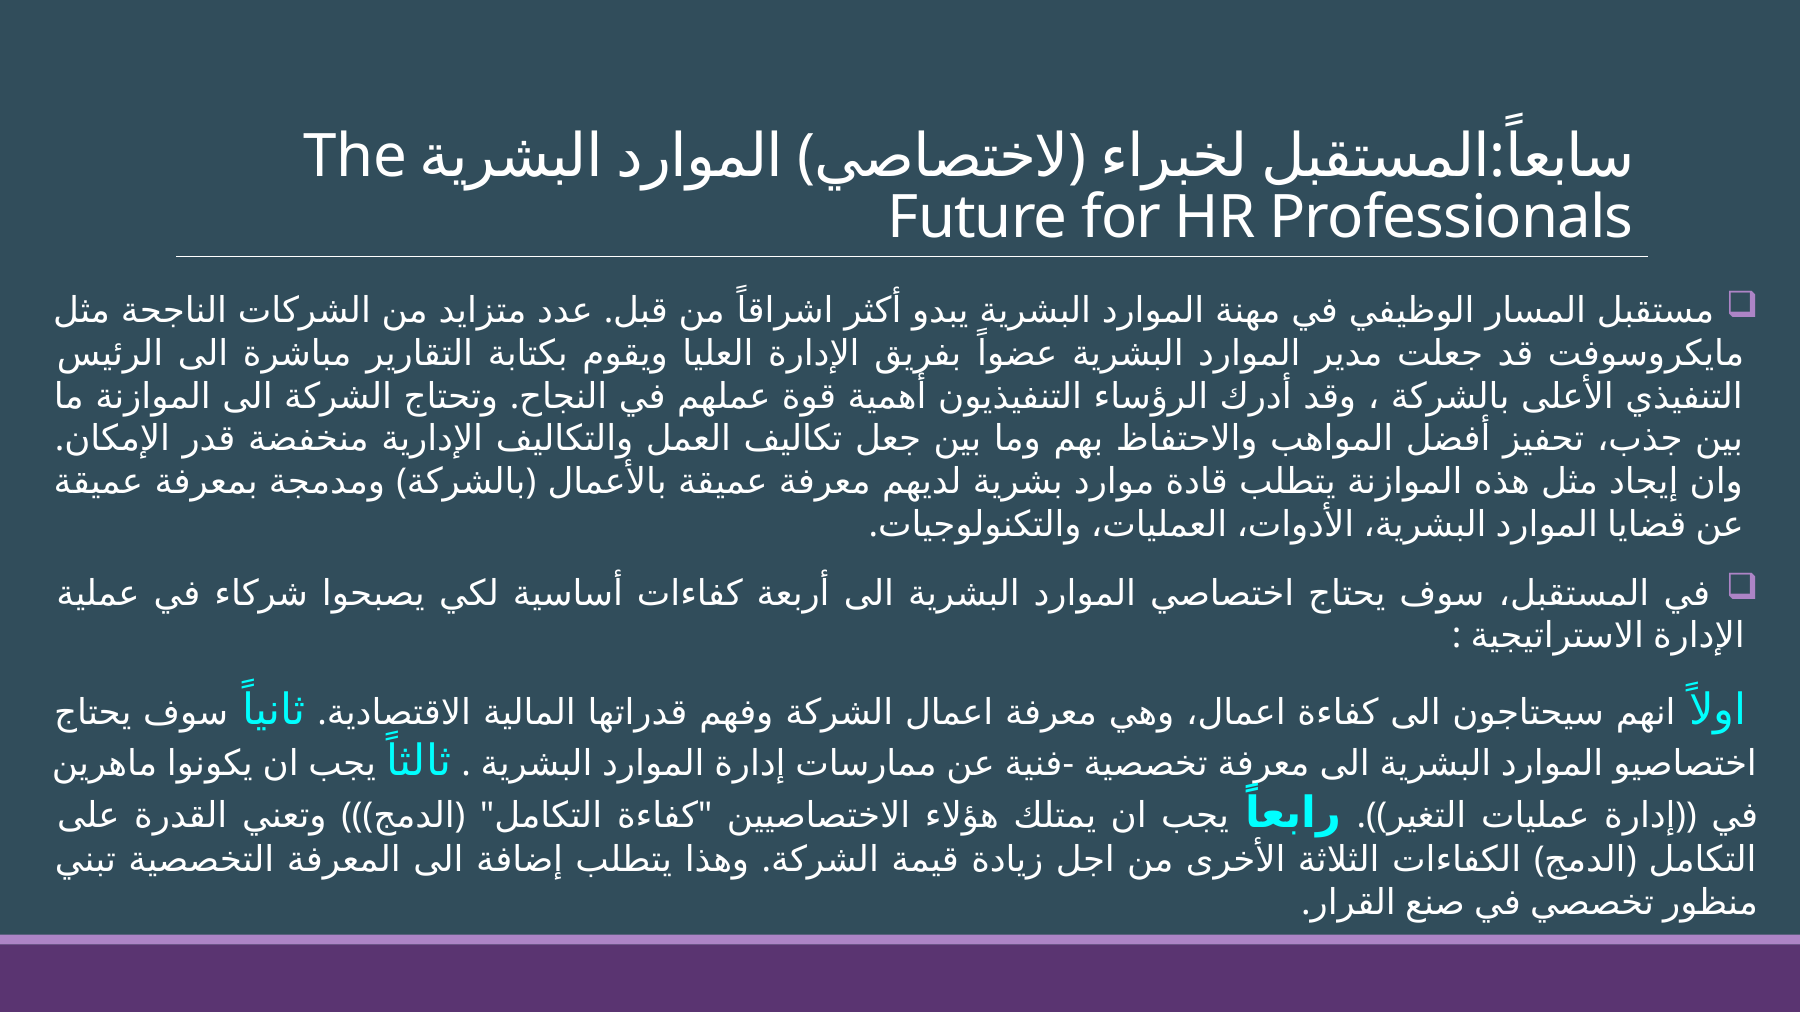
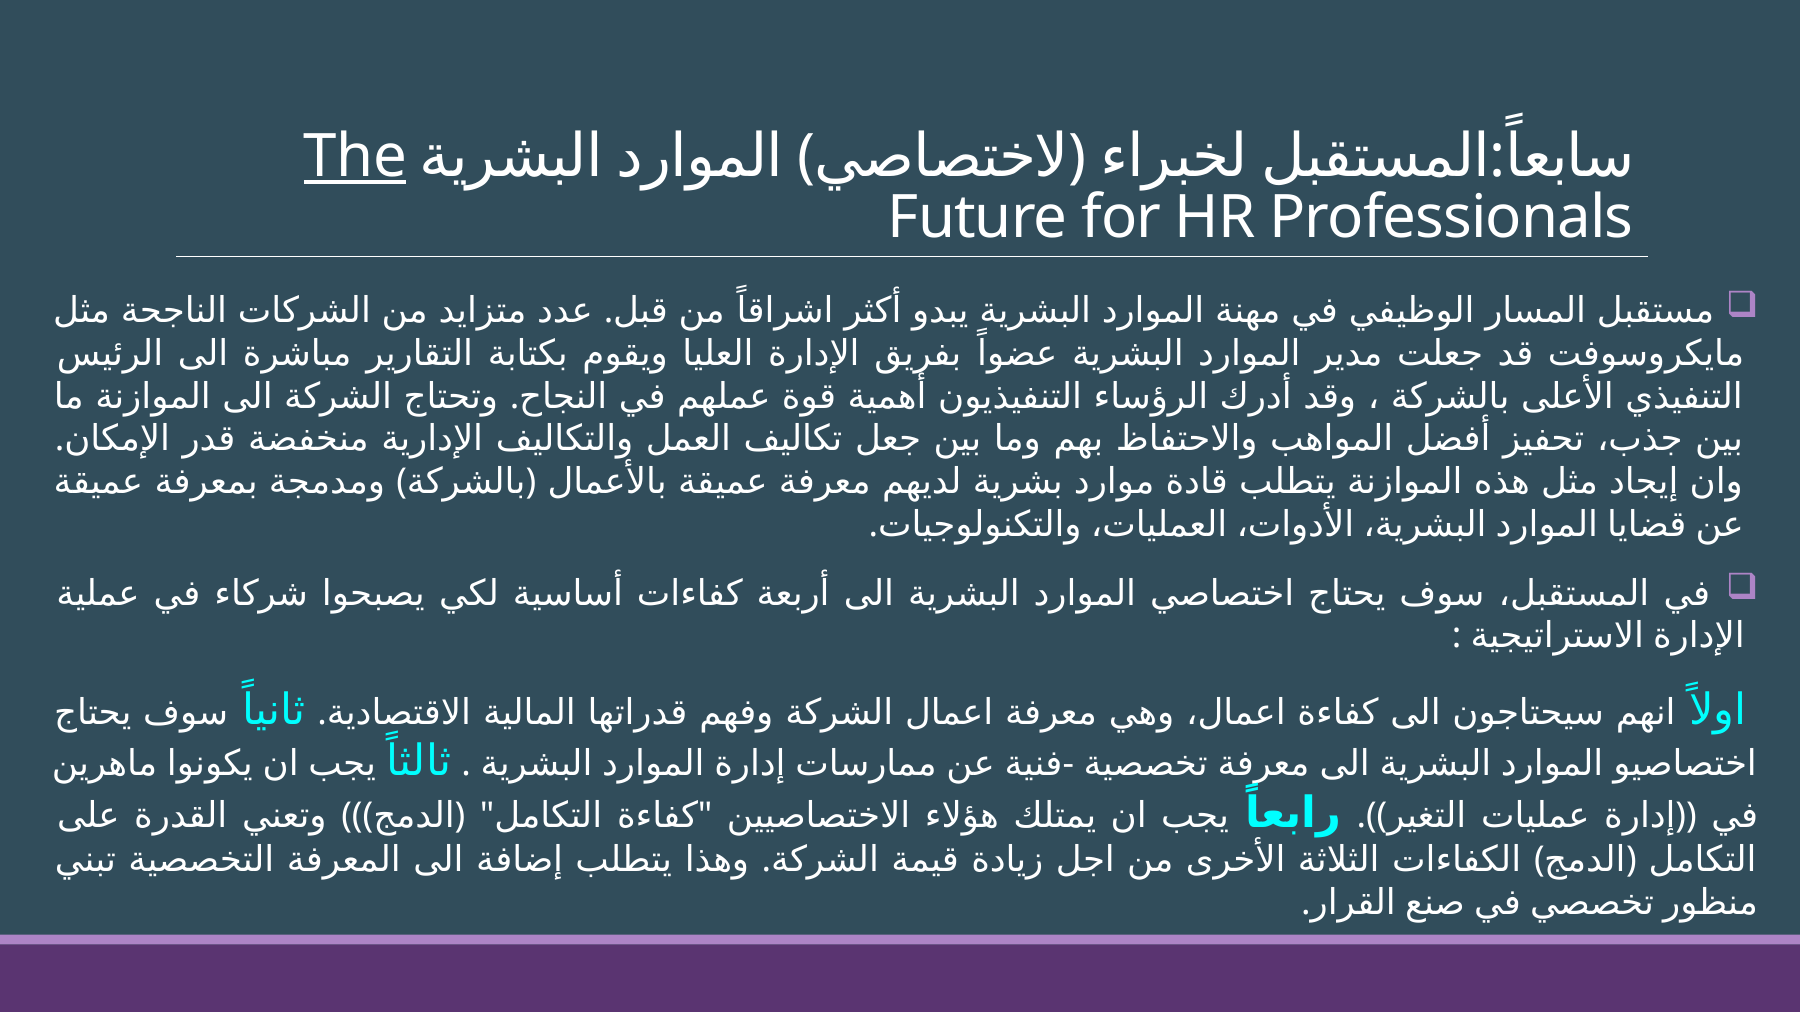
The underline: none -> present (355, 156)
